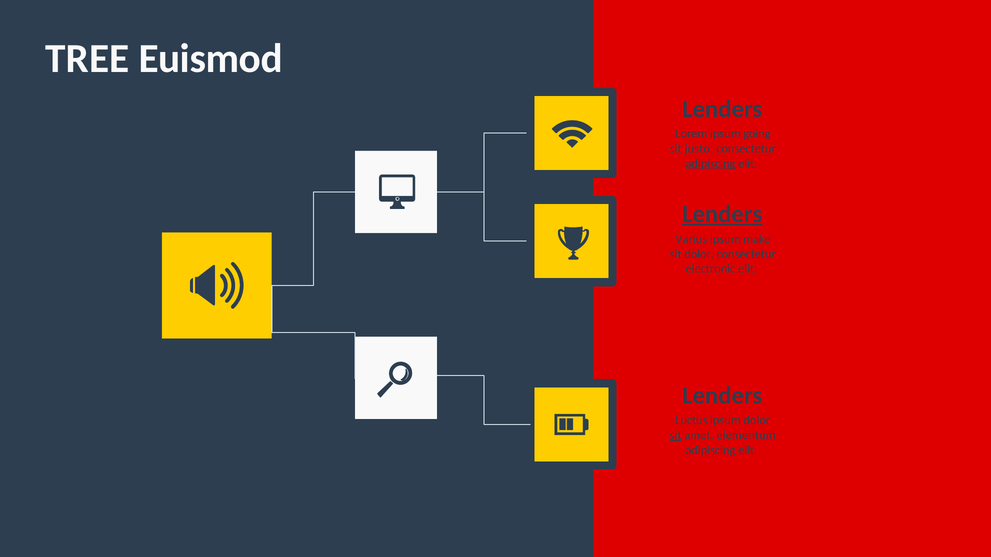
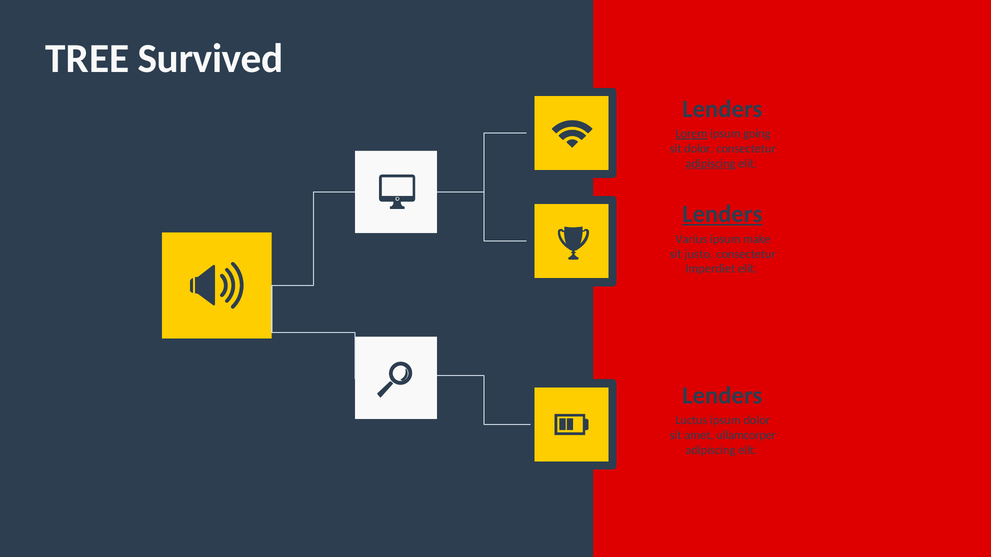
Euismod: Euismod -> Survived (211, 59)
Lorem underline: none -> present (691, 134)
sit justo: justo -> dolor (699, 149)
sit dolor: dolor -> justo (699, 254)
electronic: electronic -> imperdiet (710, 269)
sit underline: present -> none (676, 436)
elementum: elementum -> ullamcorper (746, 436)
